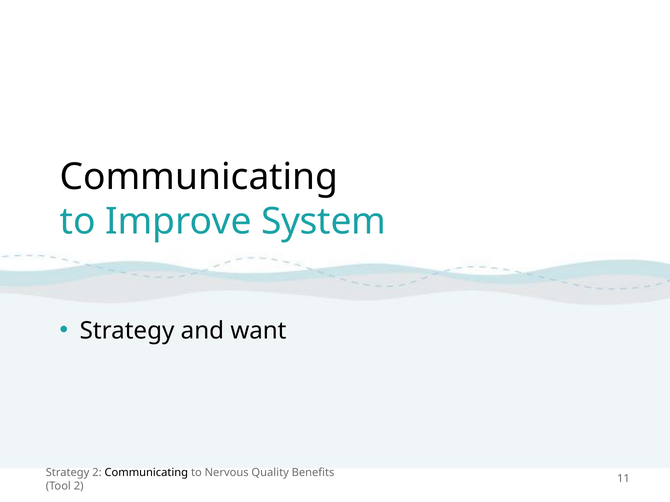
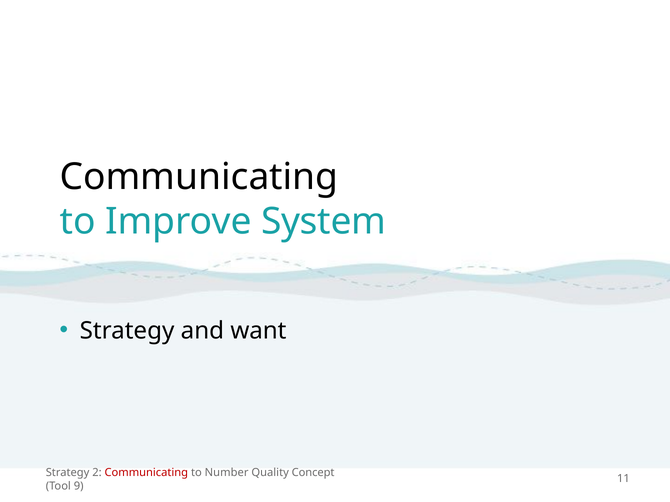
Communicating colour: black -> red (146, 473)
Nervous: Nervous -> Number (227, 473)
Benefits: Benefits -> Concept (313, 473)
Tool 2: 2 -> 9 (79, 487)
